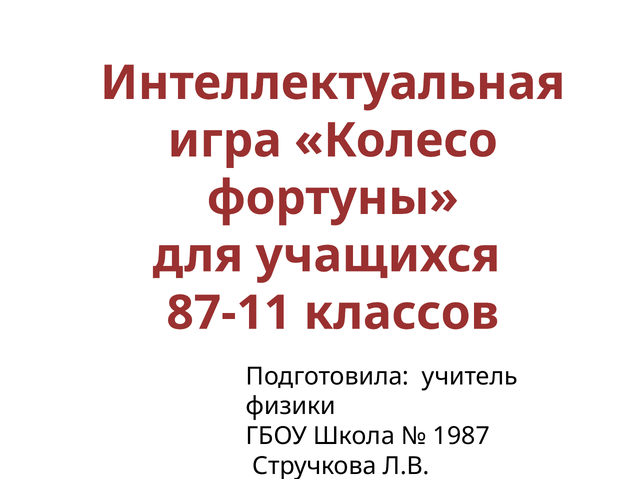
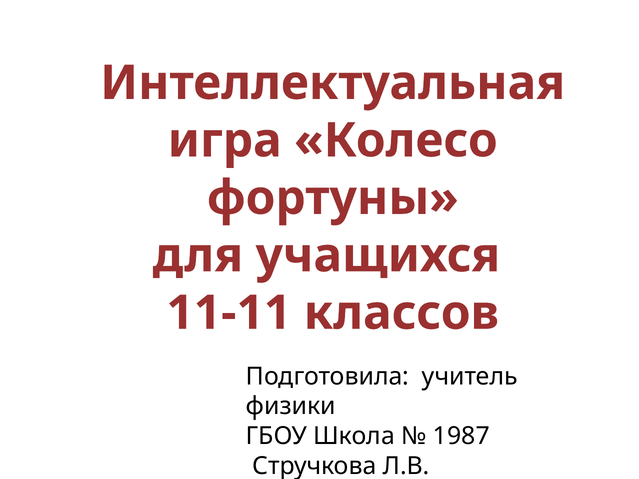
87-11: 87-11 -> 11-11 (229, 313)
